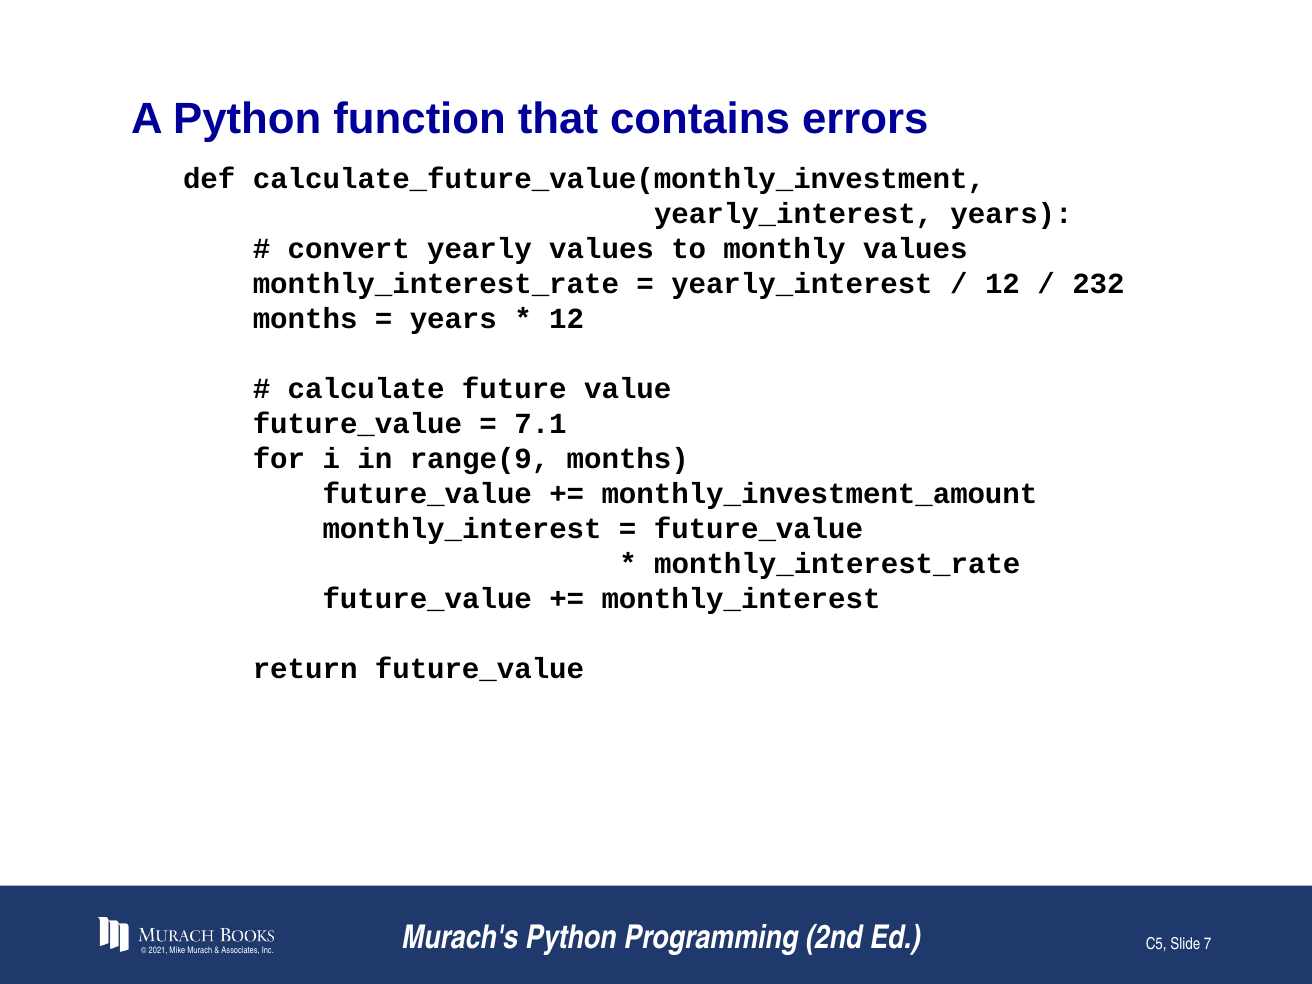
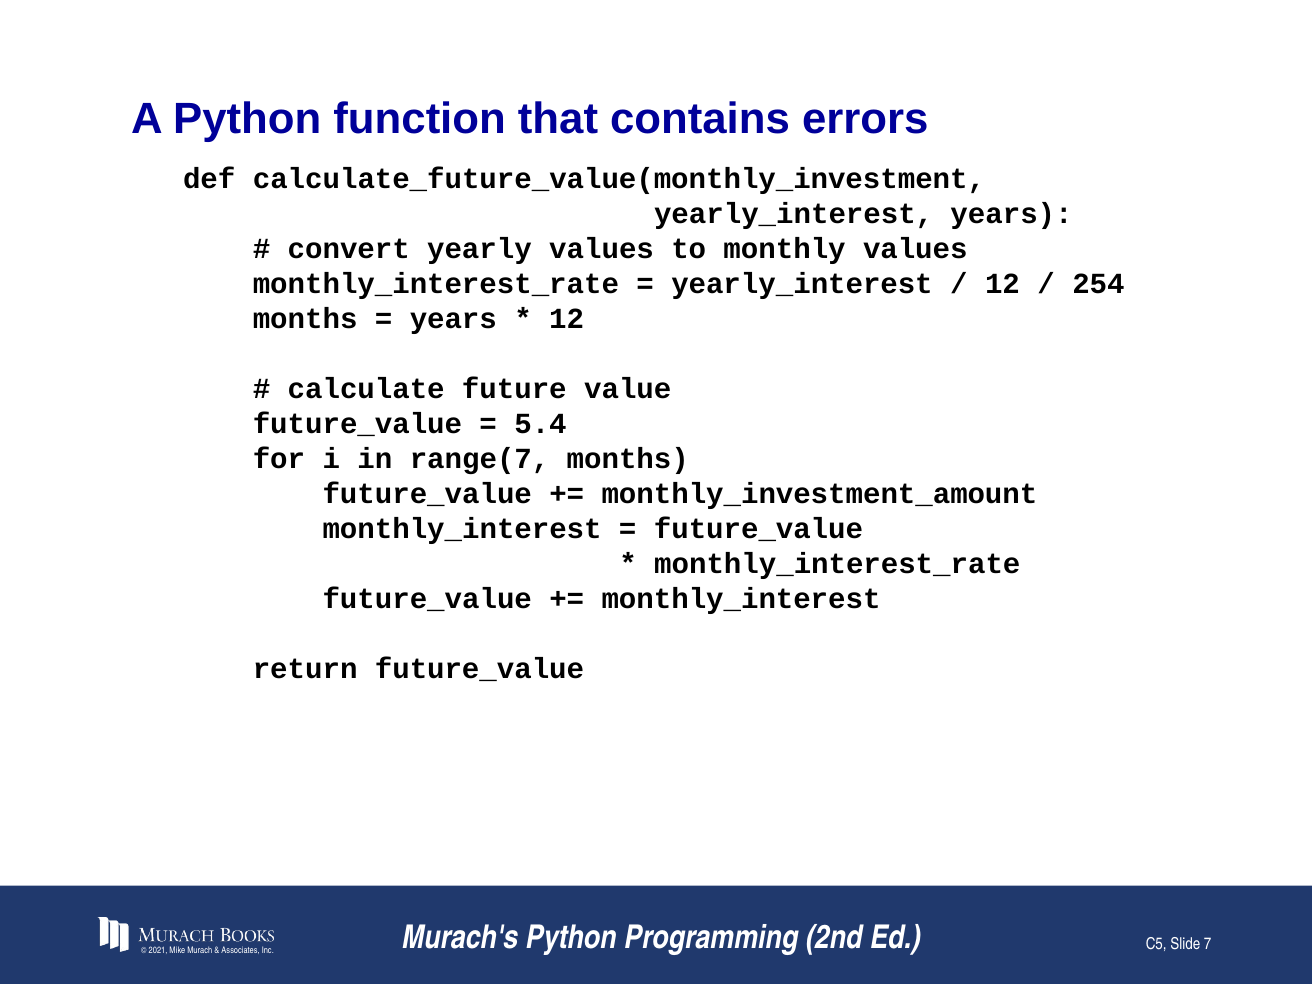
232: 232 -> 254 (1098, 284)
7.1: 7.1 -> 5.4 (541, 424)
range(9: range(9 -> range(7 (480, 459)
